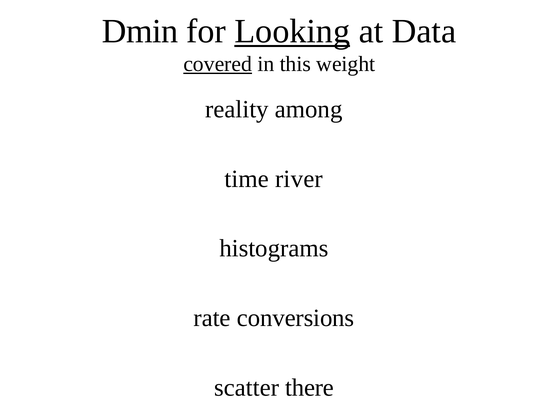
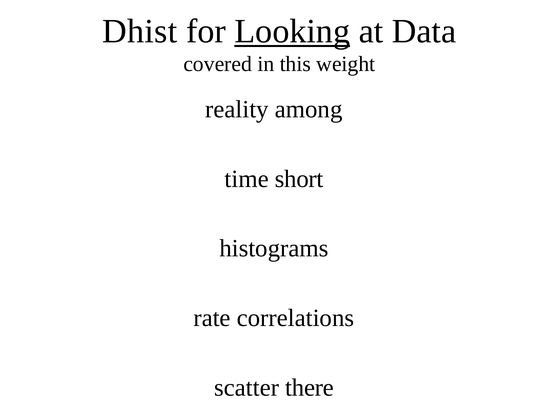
Dmin: Dmin -> Dhist (140, 31)
covered underline: present -> none (218, 64)
river: river -> short (299, 179)
conversions: conversions -> correlations (296, 318)
